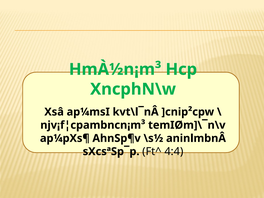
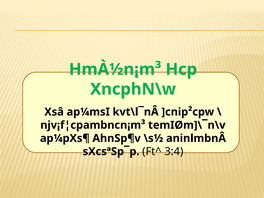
4:4: 4:4 -> 3:4 (174, 151)
